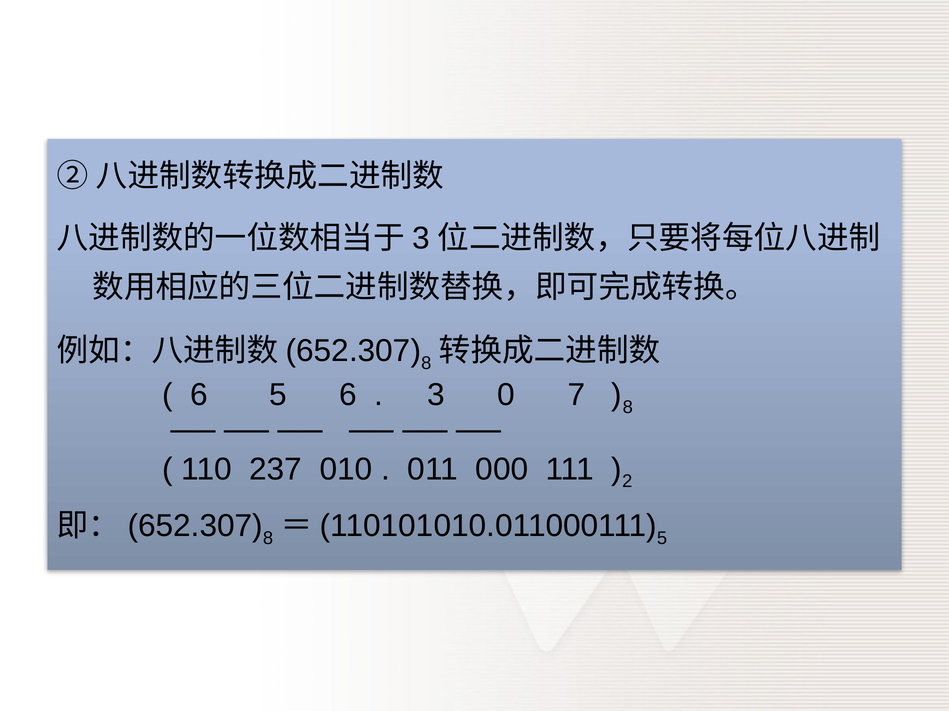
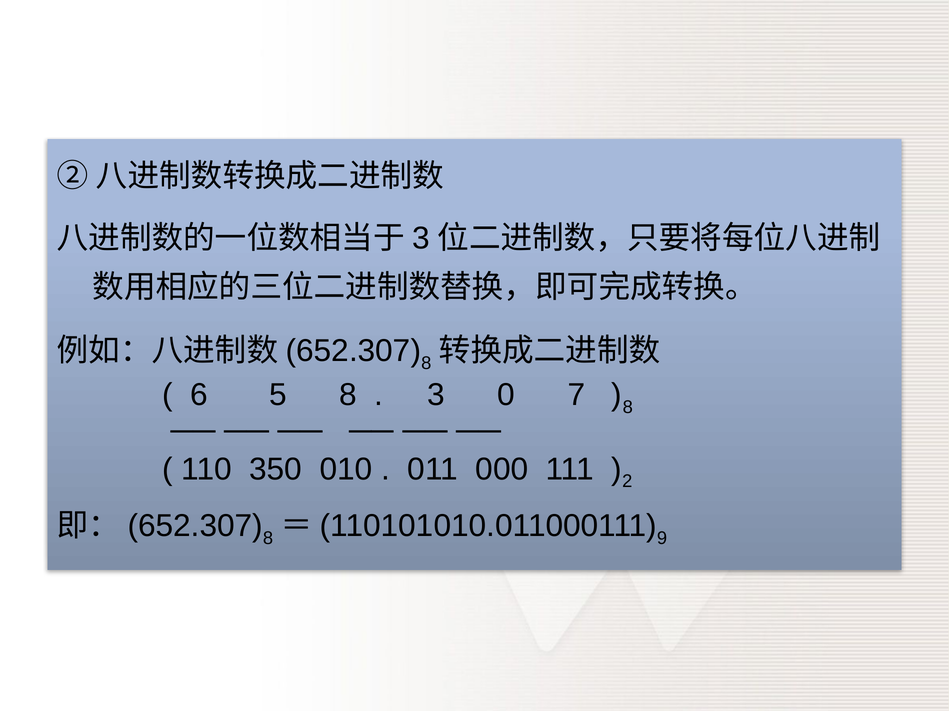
5 6: 6 -> 8 (348, 395)
237: 237 -> 350 (276, 470)
5: 5 -> 9 (662, 539)
